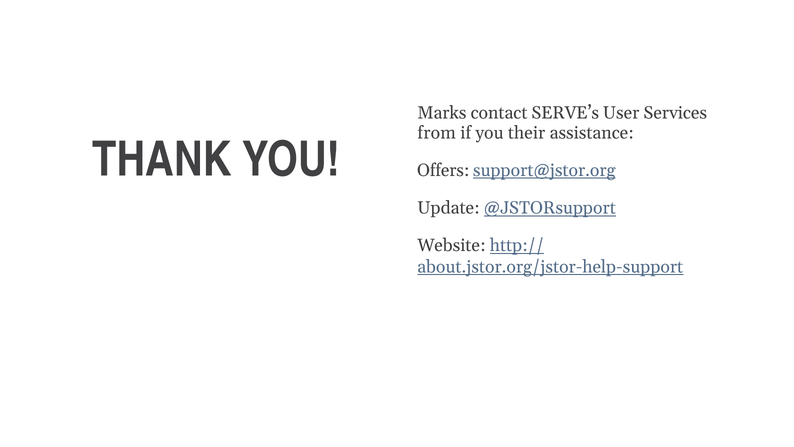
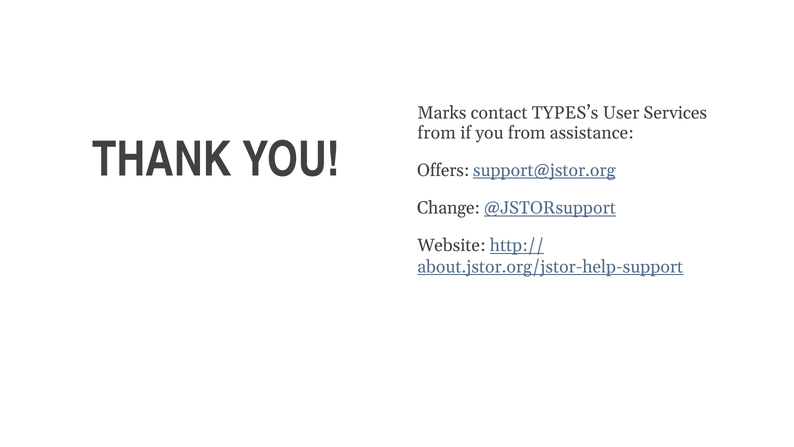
SERVE’s: SERVE’s -> TYPES’s (565, 113)
you their: their -> from (527, 133)
Update: Update -> Change (448, 208)
